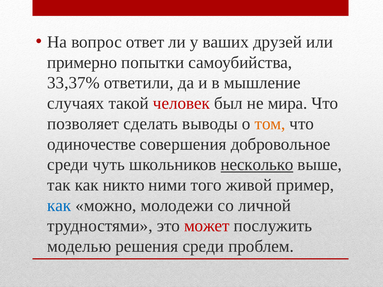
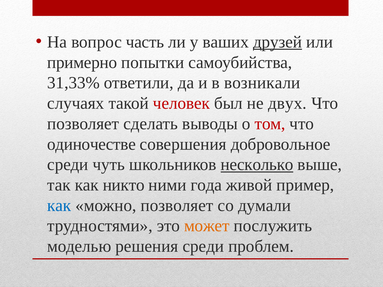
ответ: ответ -> часть (145, 42)
друзей underline: none -> present (278, 42)
33,37%: 33,37% -> 31,33% (73, 83)
мышление: мышление -> возникали (262, 83)
мира: мира -> двух (287, 103)
том colour: orange -> red (270, 124)
того: того -> года (206, 185)
можно молодежи: молодежи -> позволяет (177, 206)
личной: личной -> думали (265, 206)
может colour: red -> orange (207, 226)
